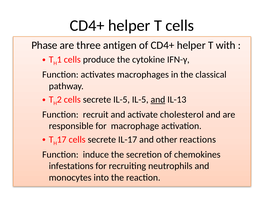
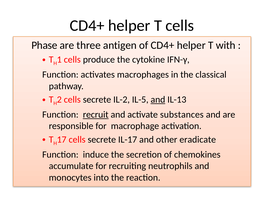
secrete IL-5: IL-5 -> IL-2 (122, 100)
recruit underline: none -> present (96, 115)
cholesterol: cholesterol -> substances (182, 115)
reactions: reactions -> eradicate (198, 140)
infestations: infestations -> accumulate (71, 166)
